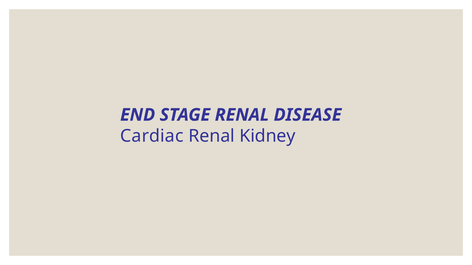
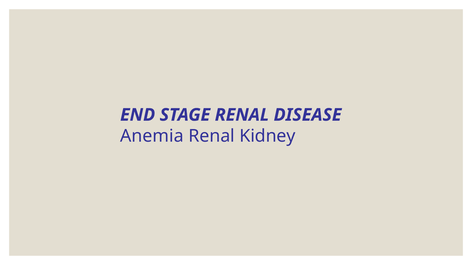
Cardiac: Cardiac -> Anemia (152, 136)
